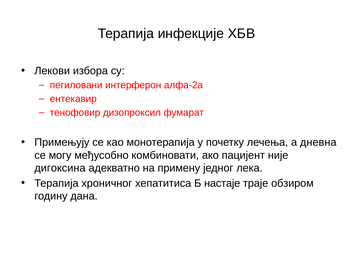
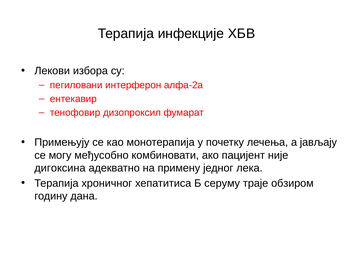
дневна: дневна -> јављају (318, 142)
настаје: настаје -> серуму (222, 183)
